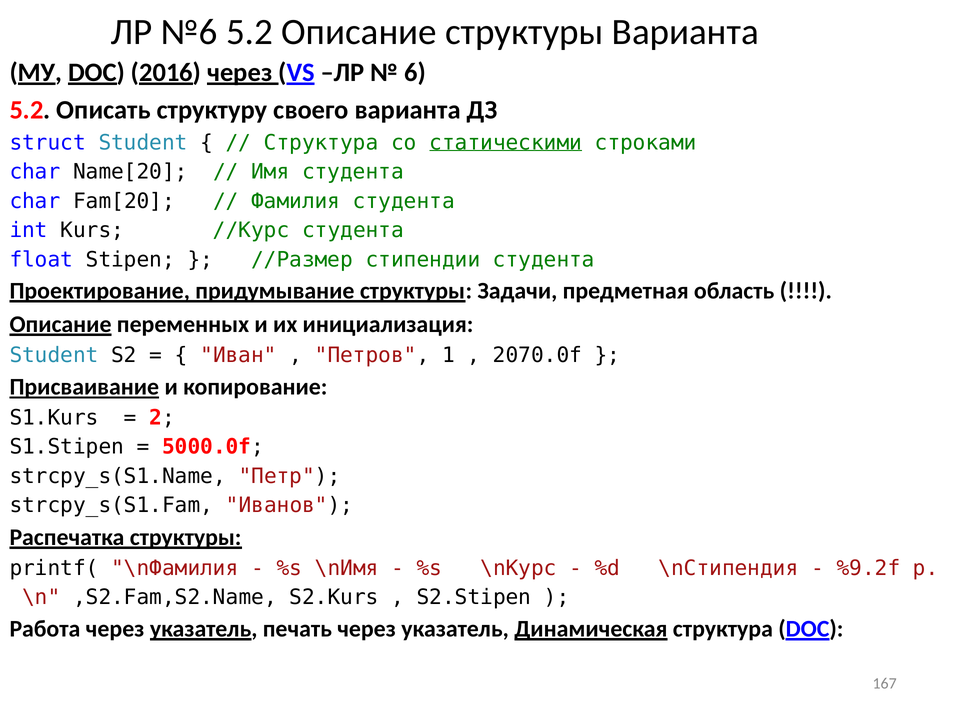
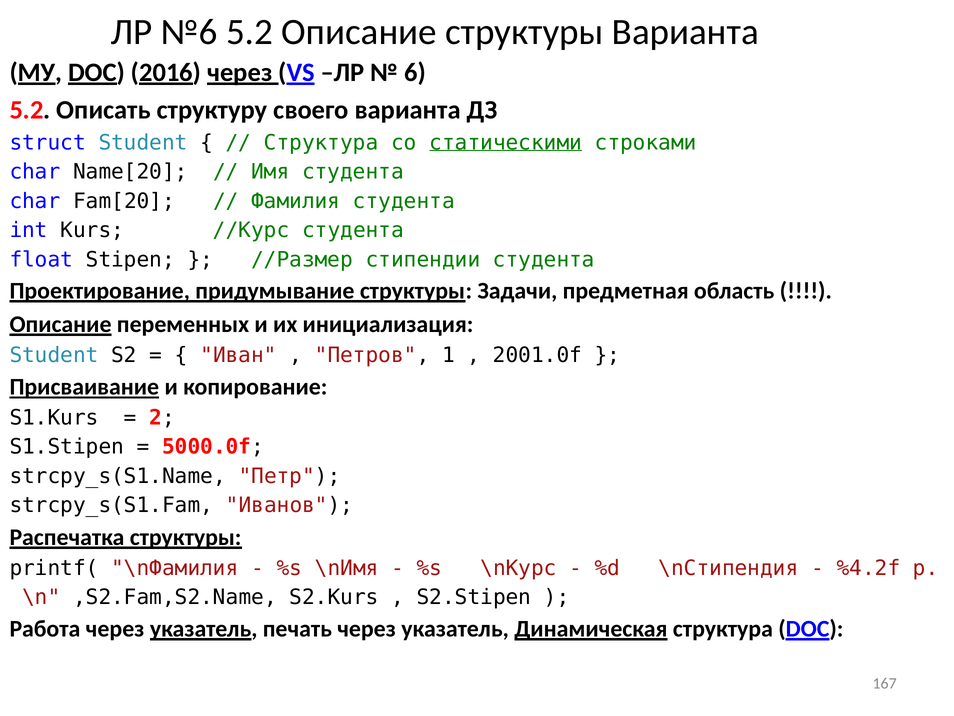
2070.0f: 2070.0f -> 2001.0f (537, 355)
%9.2f: %9.2f -> %4.2f (868, 568)
